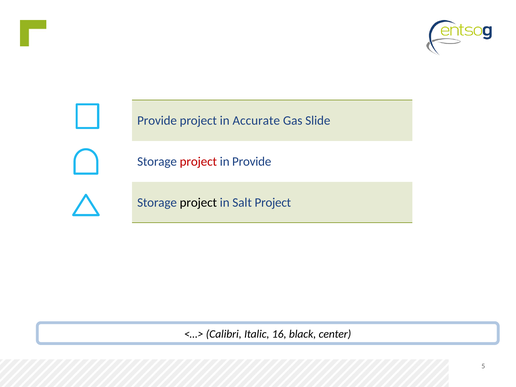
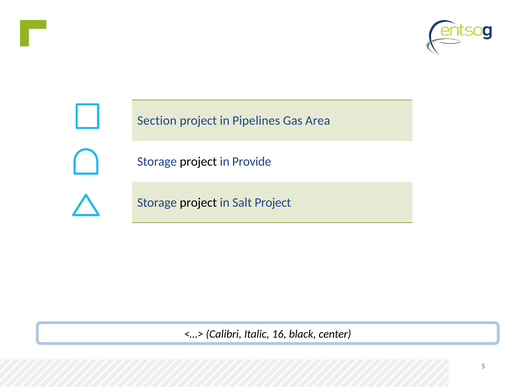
Provide: Provide -> Section (157, 121)
Accurate: Accurate -> Pipelines (256, 121)
Slide: Slide -> Area (318, 121)
project colour: red -> black (198, 162)
